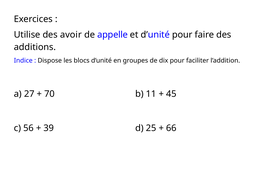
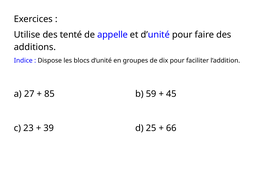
avoir: avoir -> tenté (71, 35)
70: 70 -> 85 (49, 94)
11: 11 -> 59 (151, 94)
56: 56 -> 23 (29, 128)
